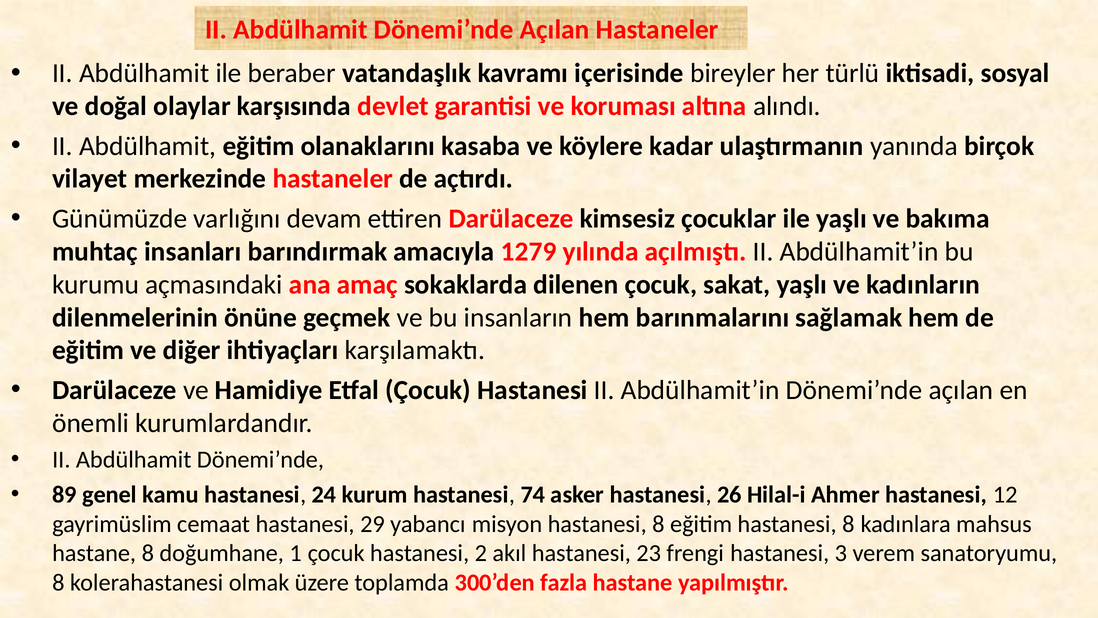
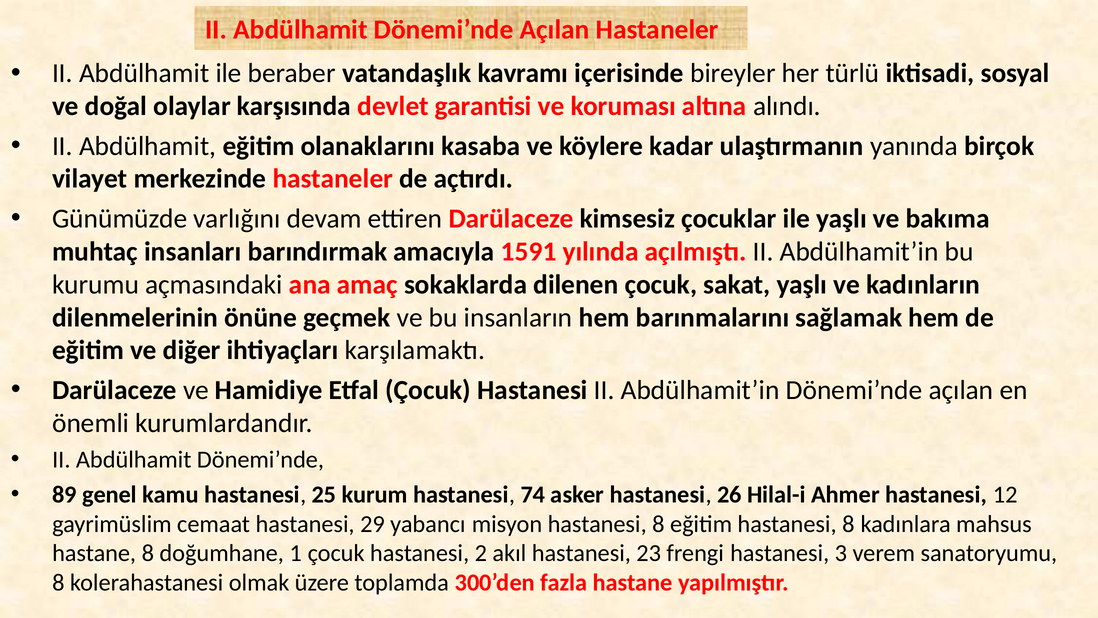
1279: 1279 -> 1591 (529, 251)
24: 24 -> 25 (324, 495)
